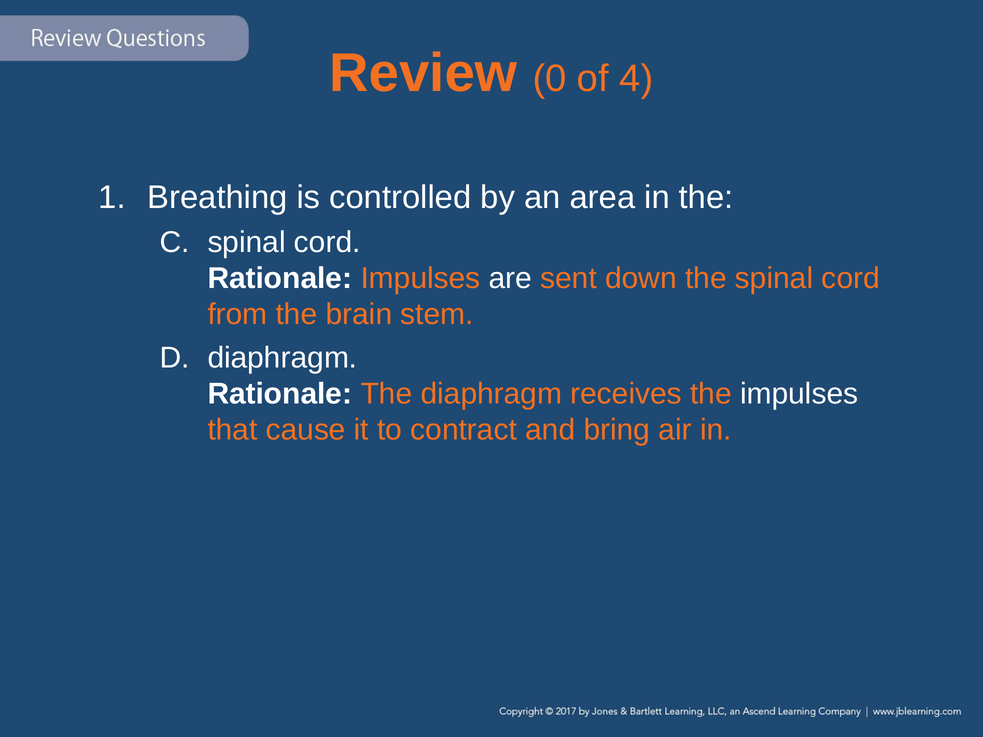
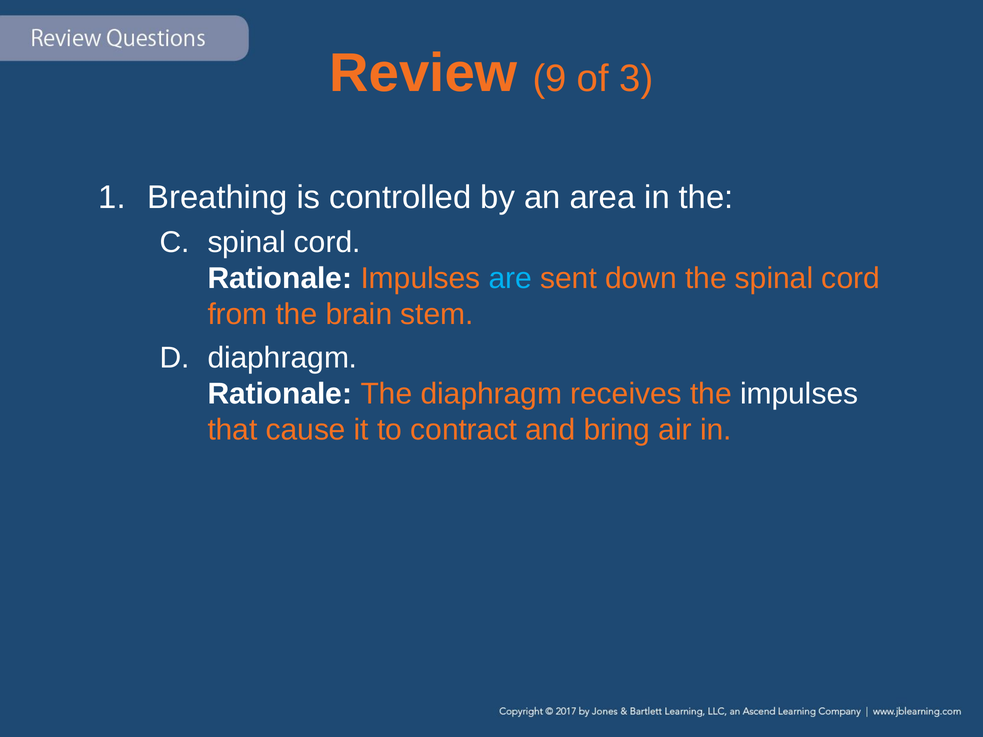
0: 0 -> 9 (550, 79)
4: 4 -> 3 (636, 79)
are colour: white -> light blue (510, 278)
